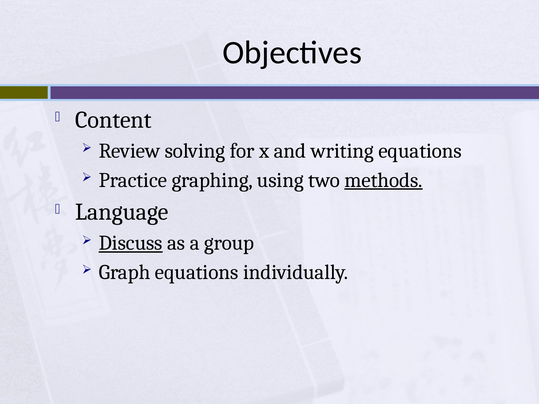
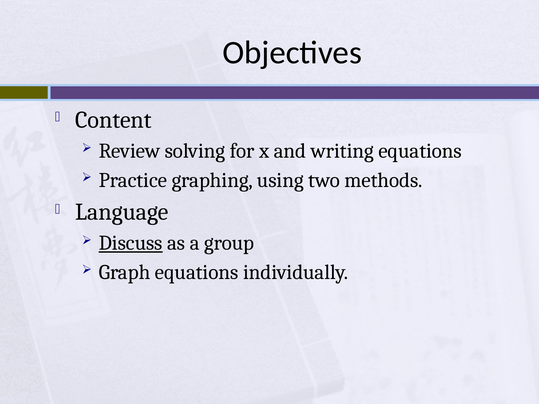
methods underline: present -> none (384, 180)
